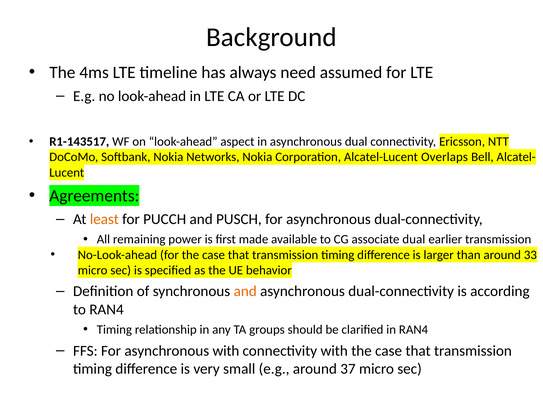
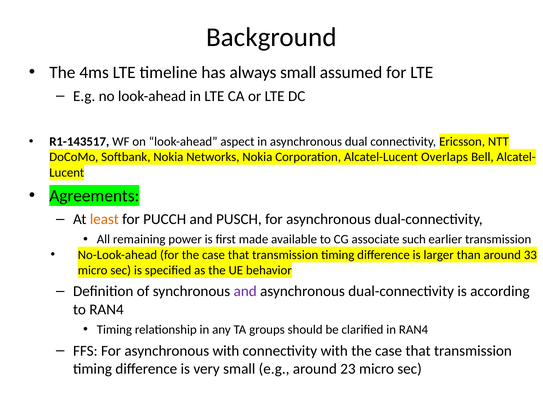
always need: need -> small (298, 73)
associate dual: dual -> such (414, 240)
and colour: orange -> purple (245, 291)
37: 37 -> 23 (348, 369)
